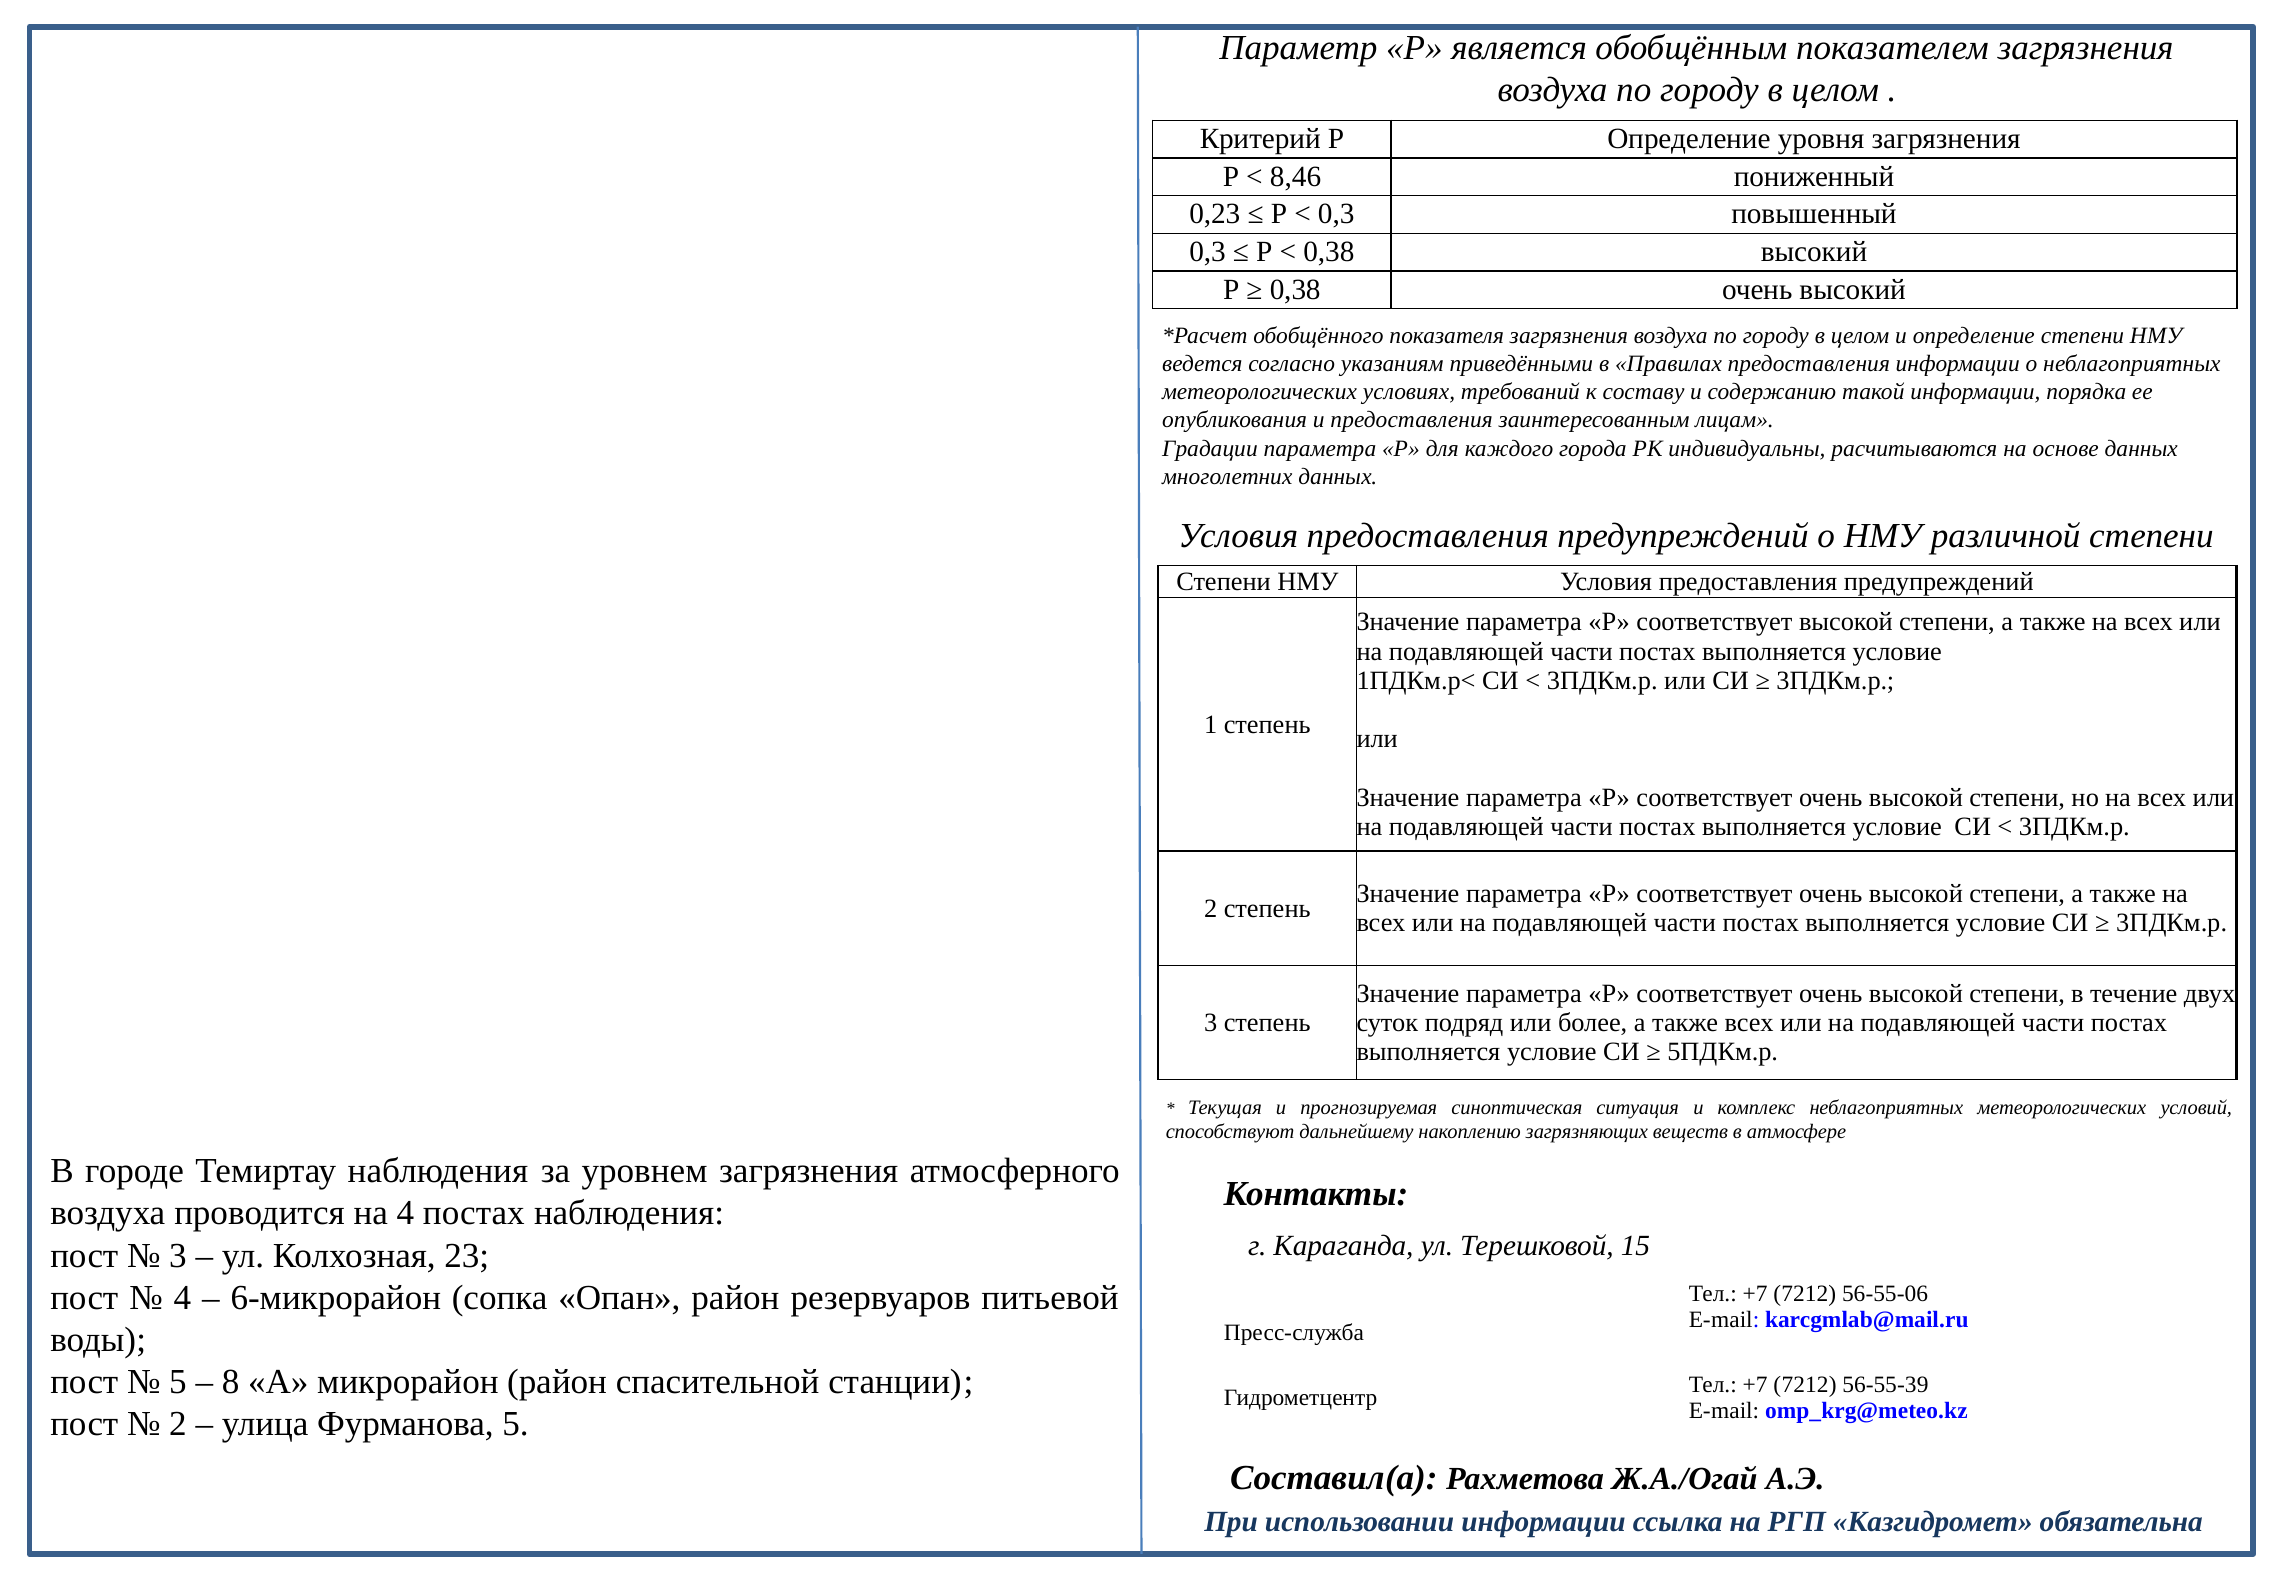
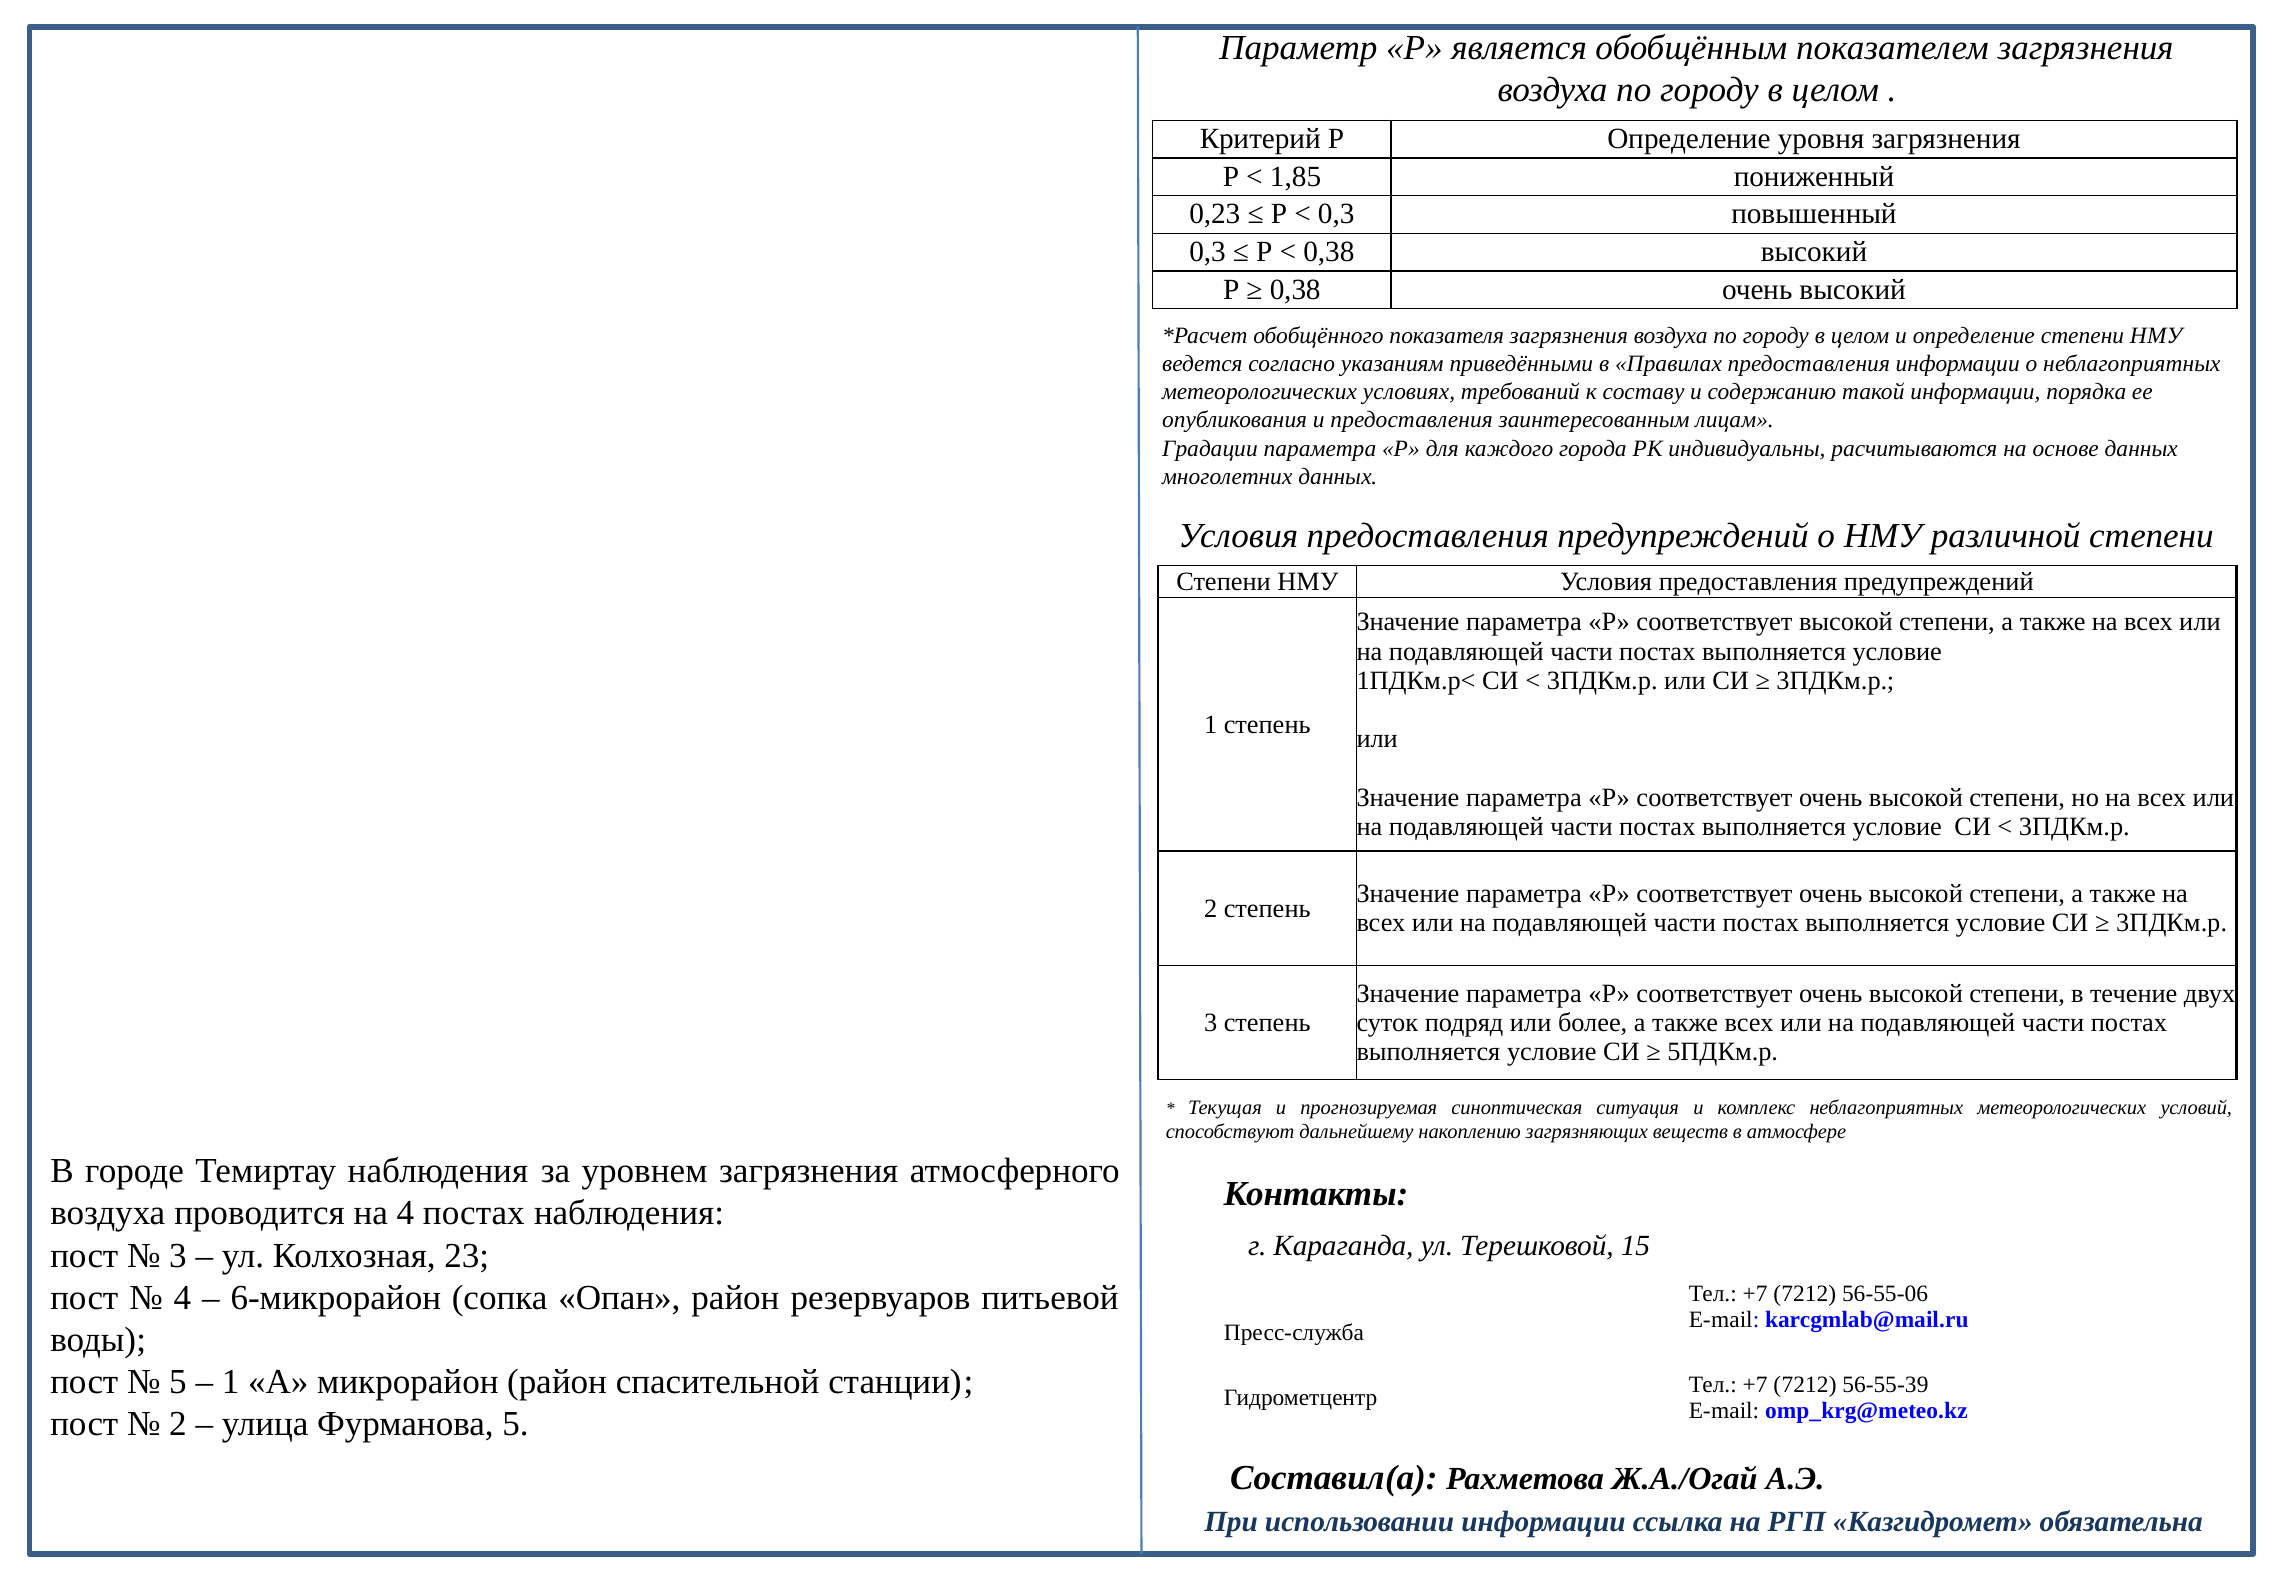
8,46: 8,46 -> 1,85 (1296, 177)
8: 8 -> 1 (231, 1382)
